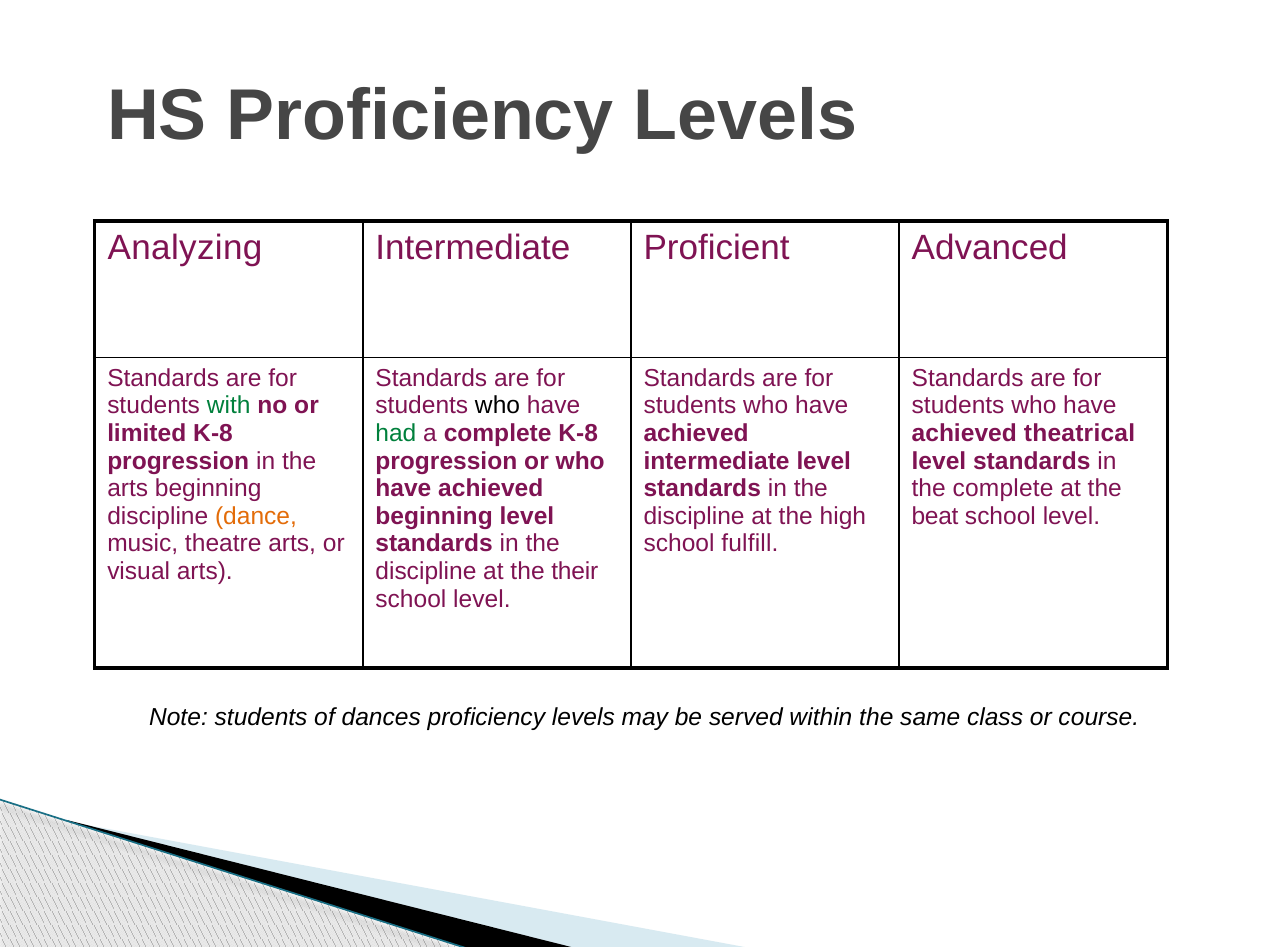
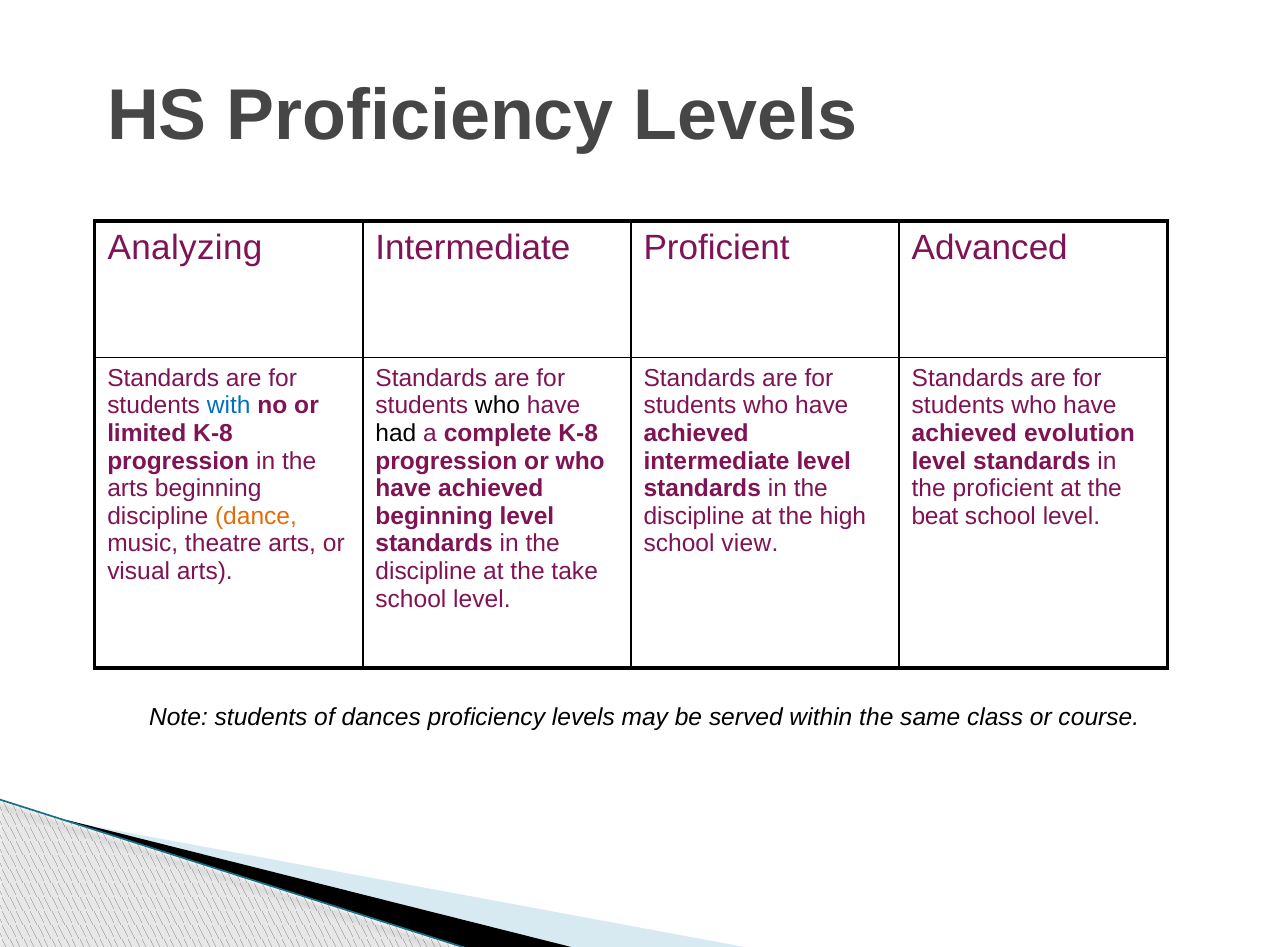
with colour: green -> blue (229, 406)
had colour: green -> black (396, 433)
theatrical: theatrical -> evolution (1080, 433)
the complete: complete -> proficient (1003, 488)
fulfill: fulfill -> view (750, 544)
their: their -> take (575, 571)
